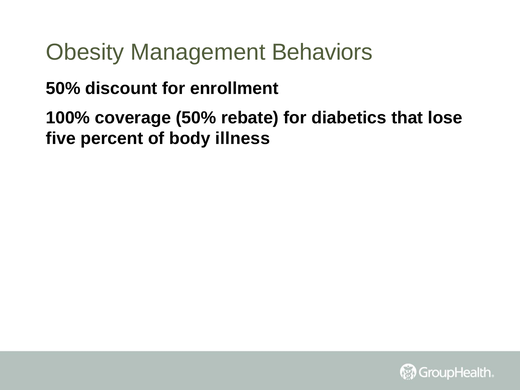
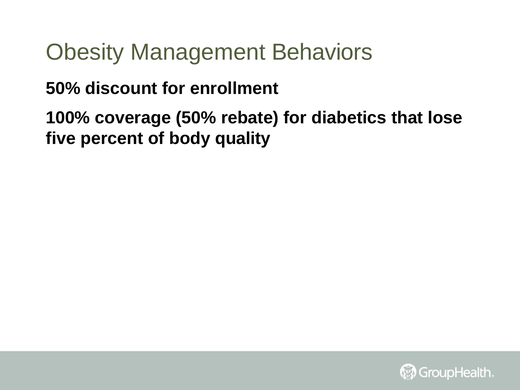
illness: illness -> quality (243, 139)
